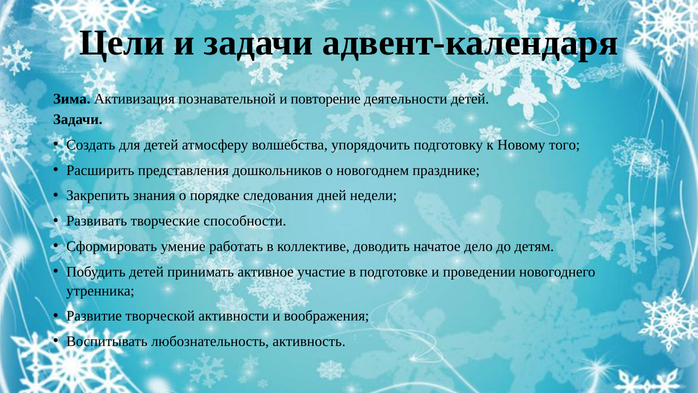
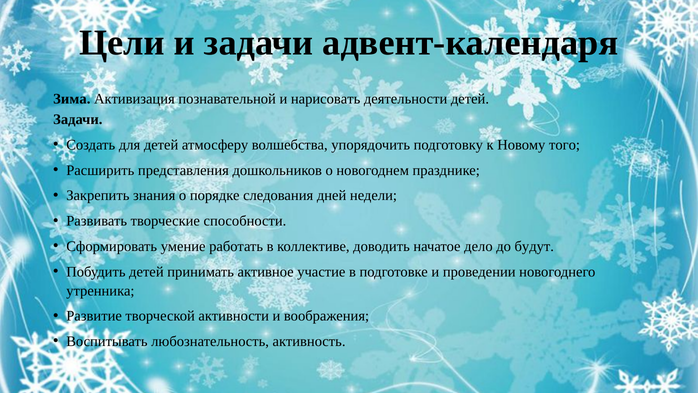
повторение: повторение -> нарисовать (326, 99)
детям: детям -> будут (534, 246)
